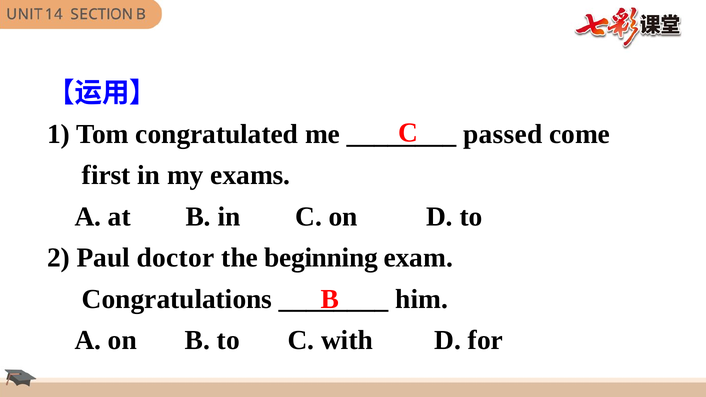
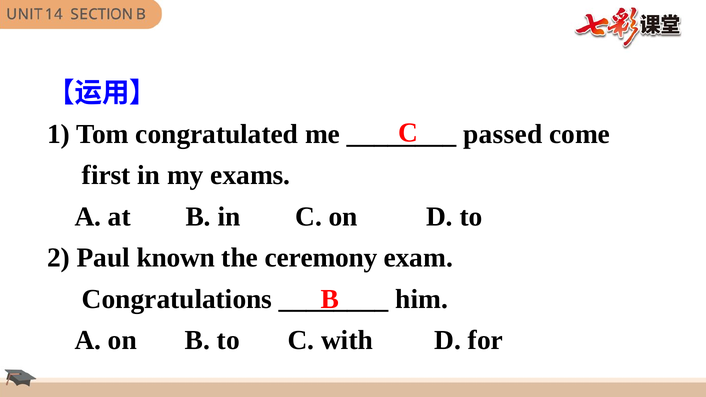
doctor: doctor -> known (176, 258)
beginning: beginning -> ceremony (321, 258)
